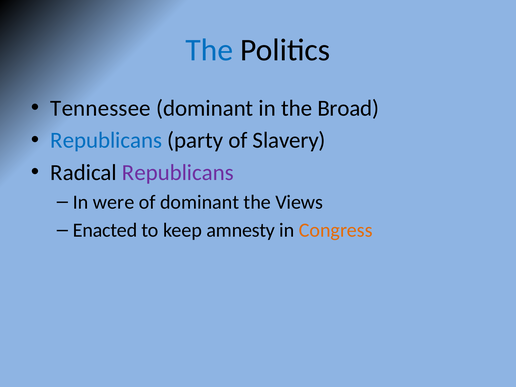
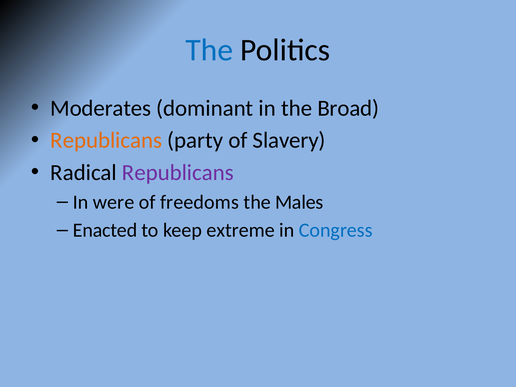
Tennessee: Tennessee -> Moderates (101, 108)
Republicans colour: blue -> orange (106, 140)
of dominant: dominant -> freedoms (200, 202)
Views: Views -> Males (299, 202)
amnesty: amnesty -> extreme (241, 230)
Congress colour: orange -> blue (336, 230)
